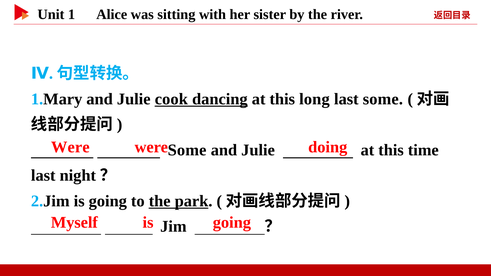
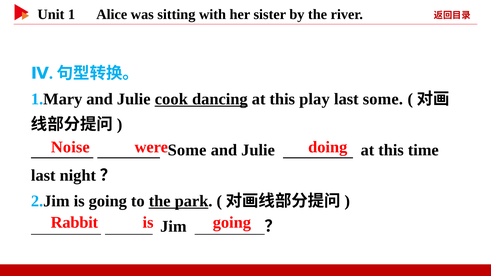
long: long -> play (314, 99)
Were: Were -> Noise (70, 147)
Myself: Myself -> Rabbit (74, 223)
